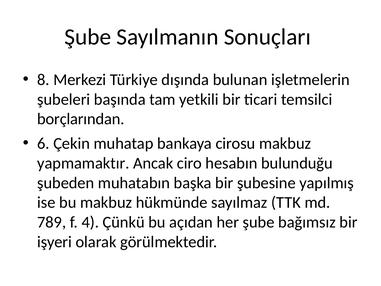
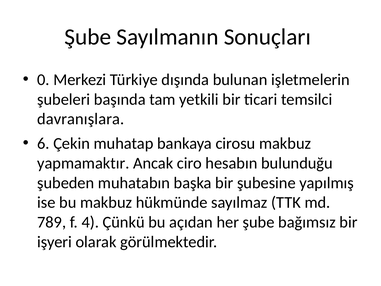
8: 8 -> 0 (43, 80)
borçlarından: borçlarından -> davranışlara (81, 119)
